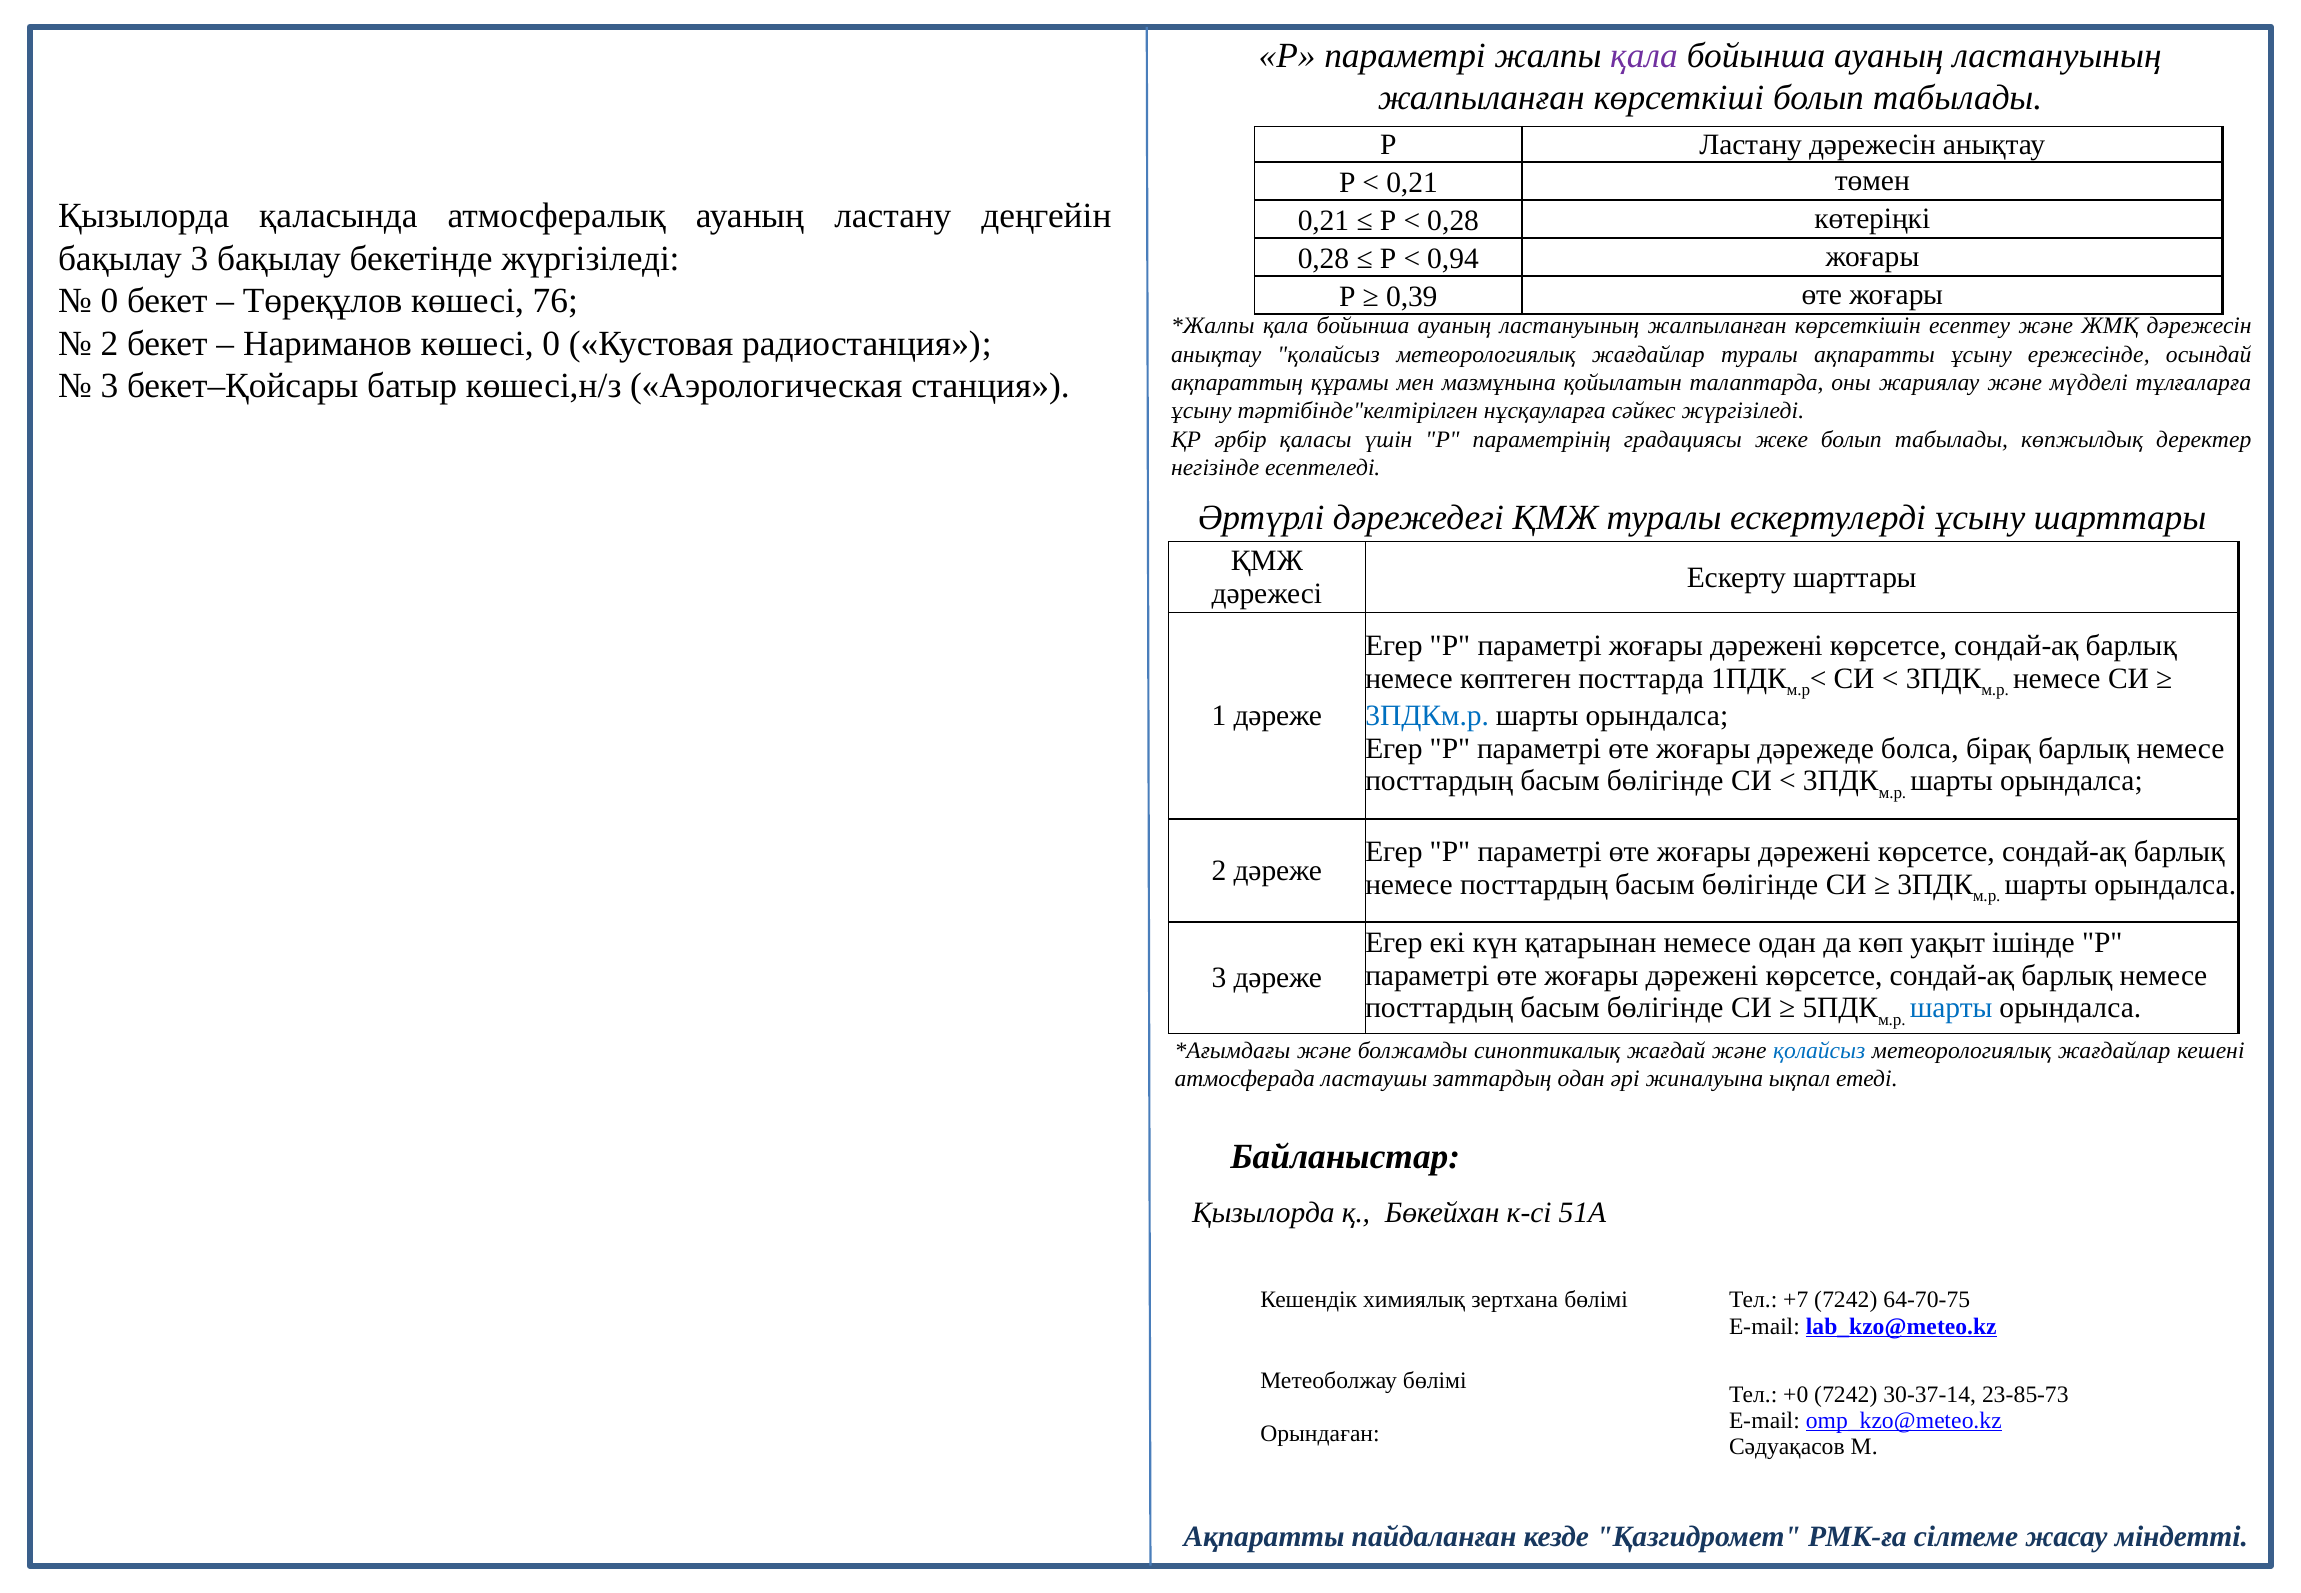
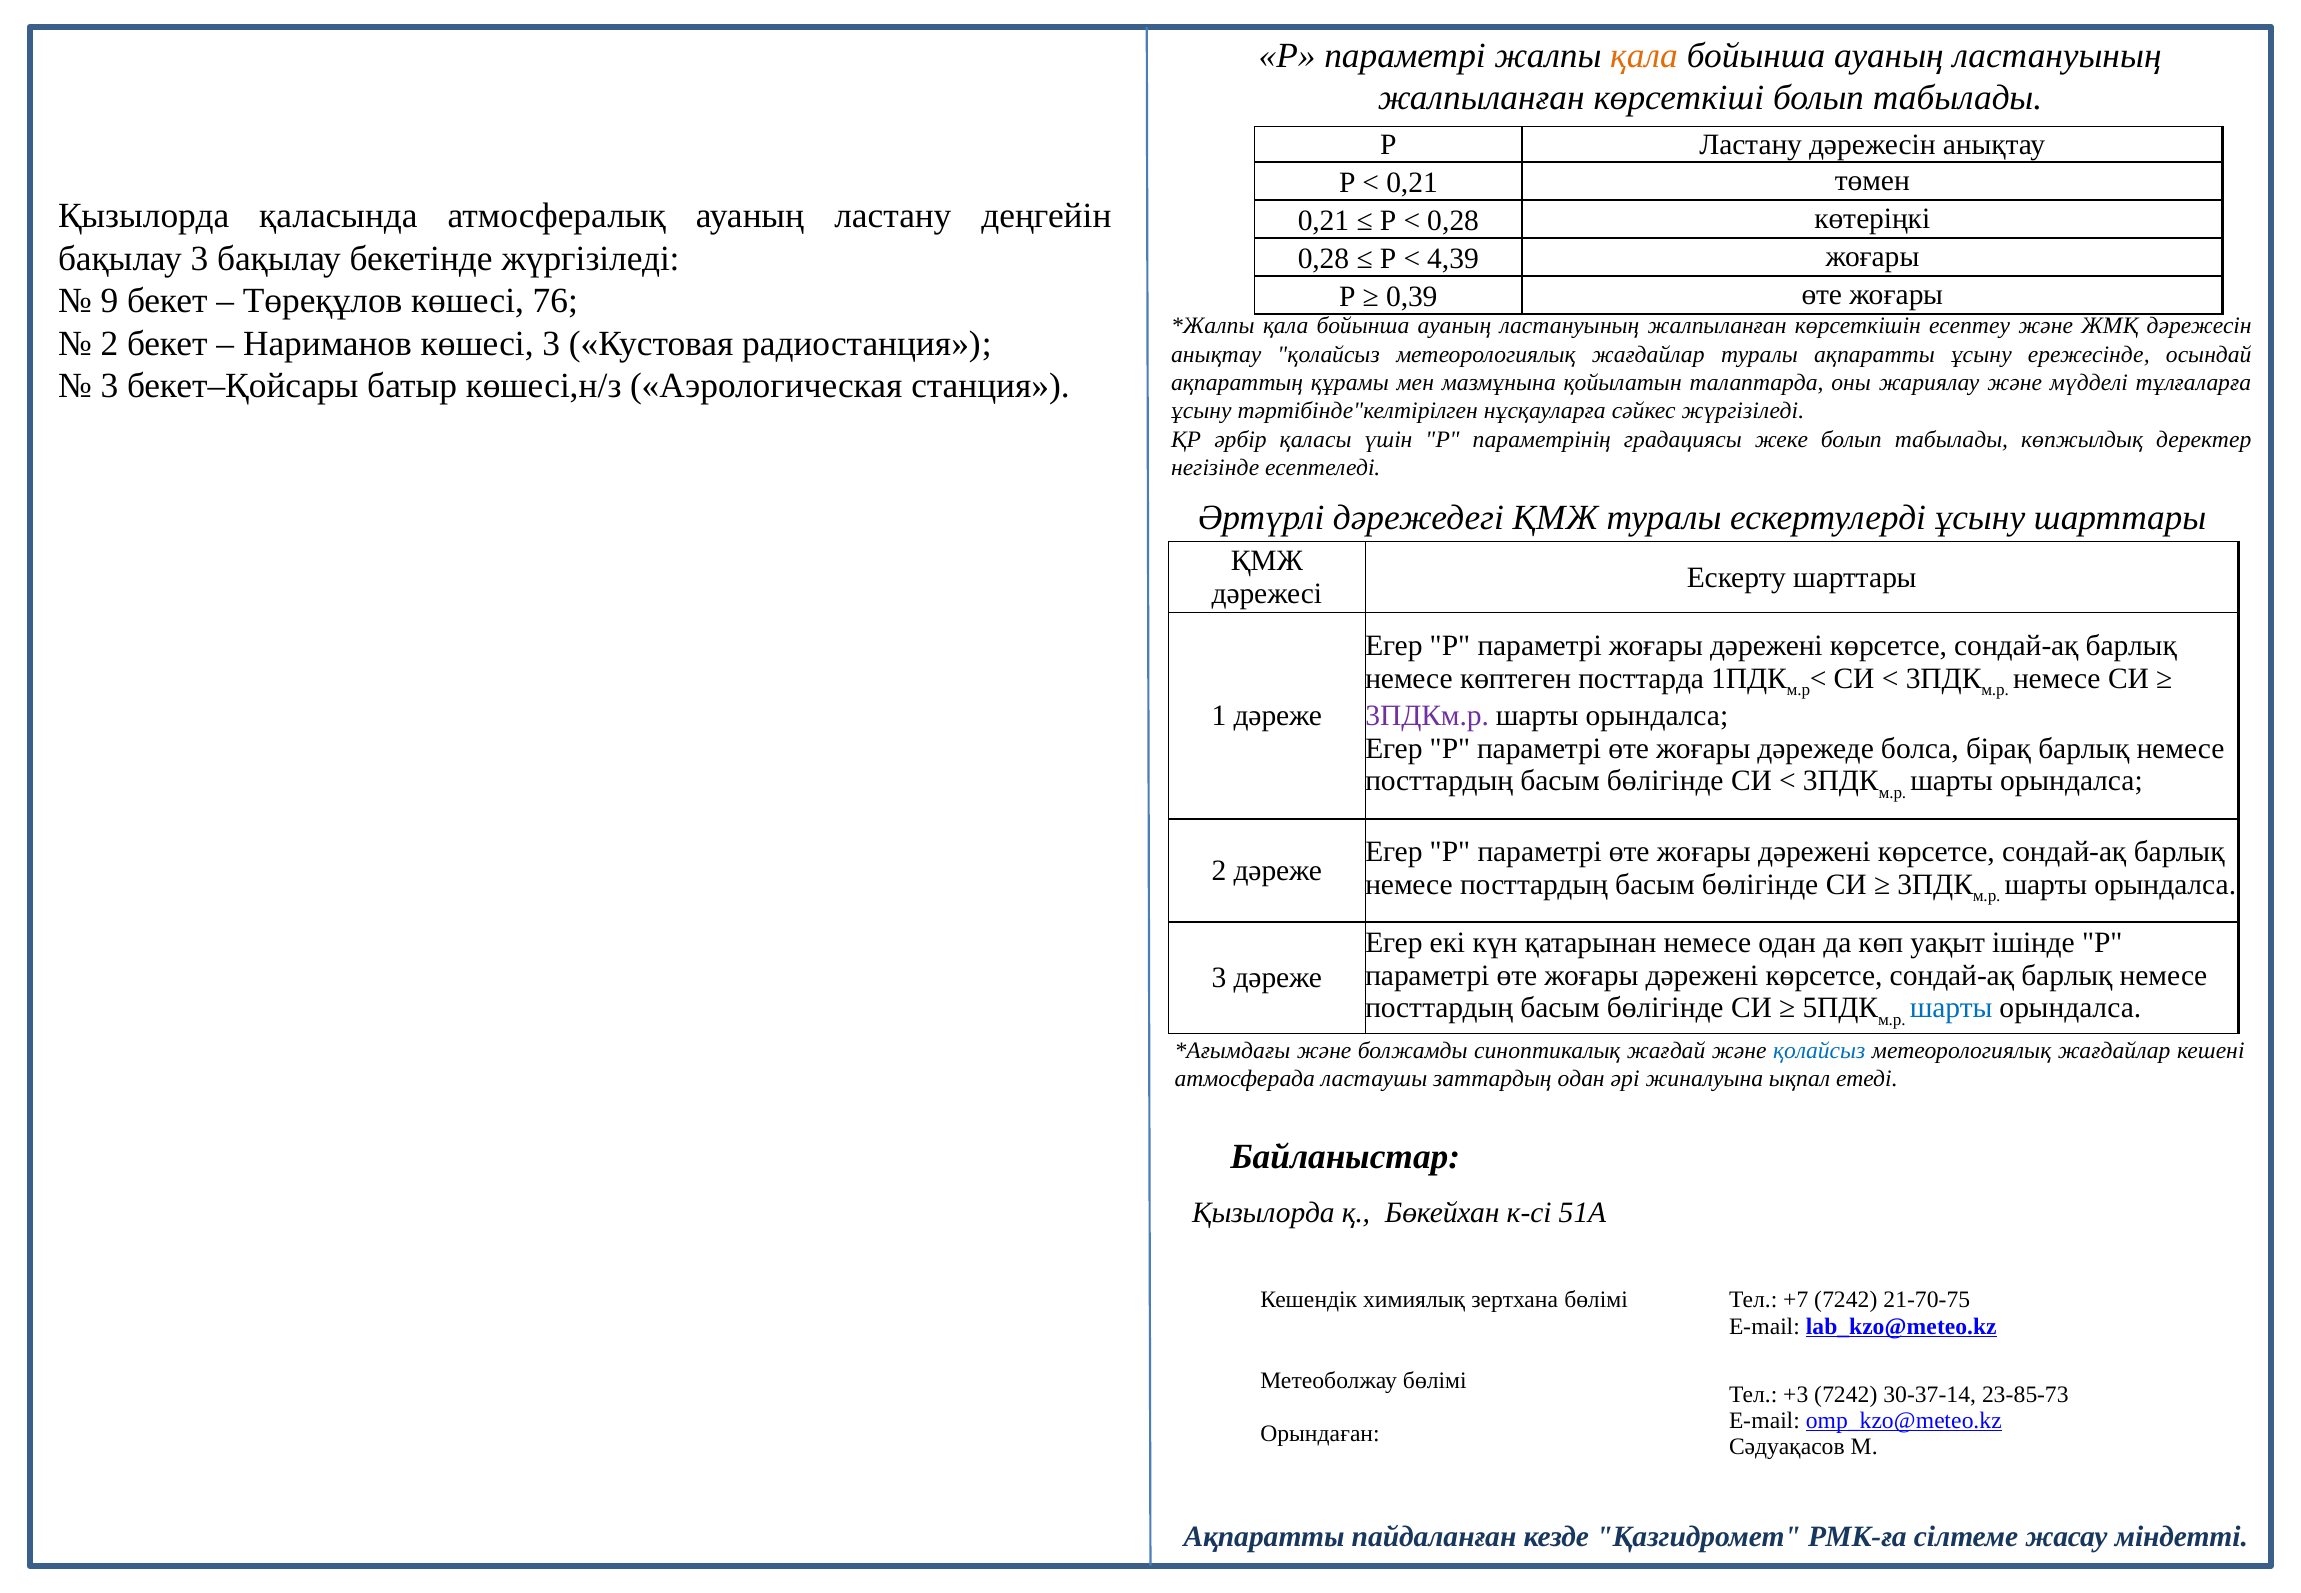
қала colour: purple -> orange (1644, 56)
0,94: 0,94 -> 4,39 (1453, 258)
0: 0 -> 9 (109, 301)
көшесі 0: 0 -> 3 (551, 344)
3ПДКм.р colour: blue -> purple (1427, 716)
64-70-75: 64-70-75 -> 21-70-75 (1927, 1300)
+0: +0 -> +3 (1796, 1394)
